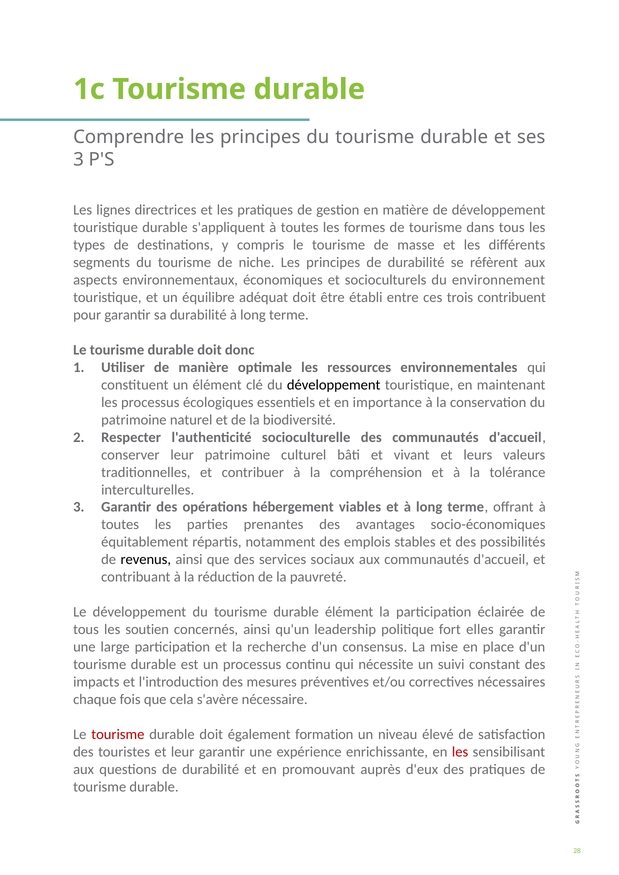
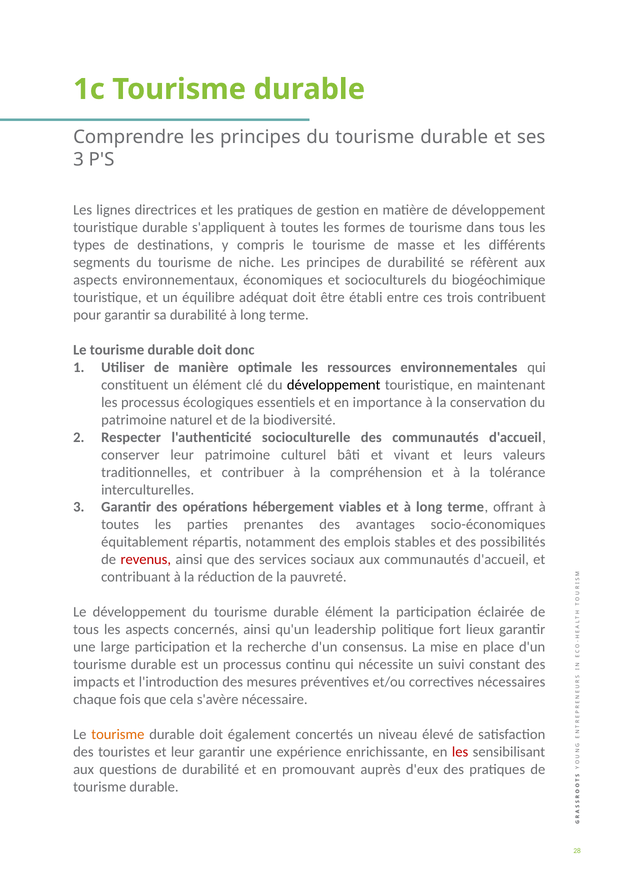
environnement: environnement -> biogéochimique (499, 280)
revenus colour: black -> red (146, 560)
les soutien: soutien -> aspects (147, 630)
elles: elles -> lieux (480, 630)
tourisme colour: red -> orange (118, 735)
formation: formation -> concertés (324, 735)
